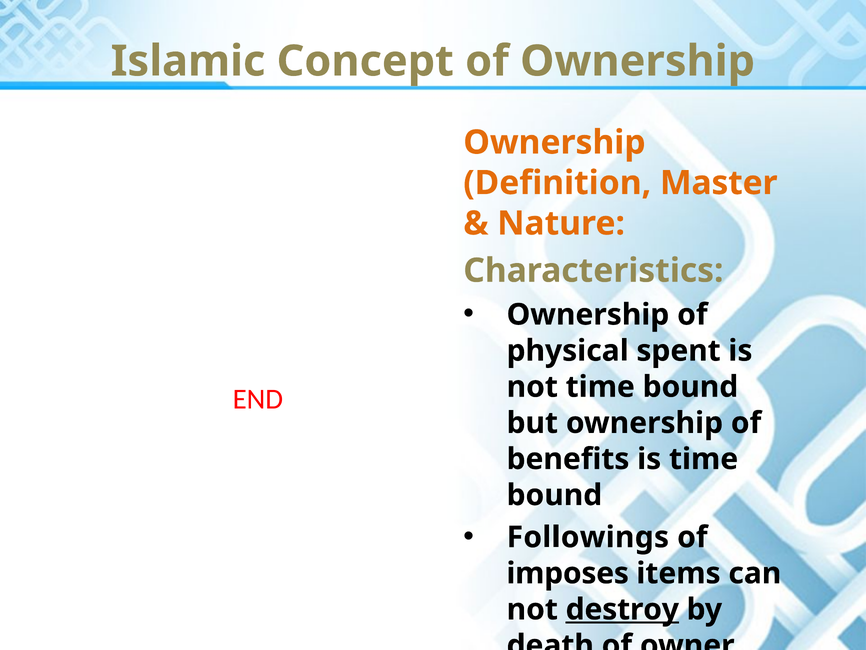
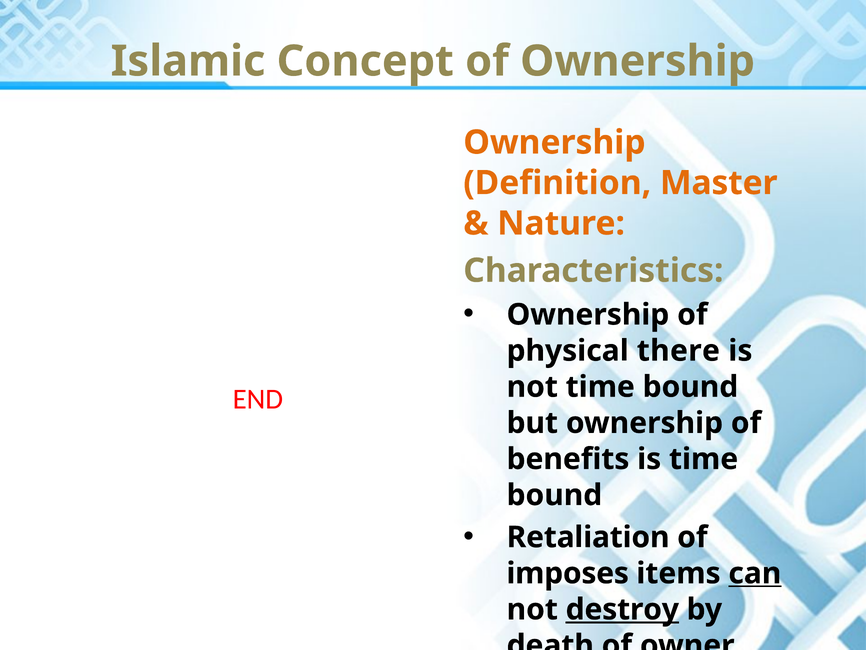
spent: spent -> there (678, 351)
Followings: Followings -> Retaliation (588, 537)
can underline: none -> present (755, 573)
